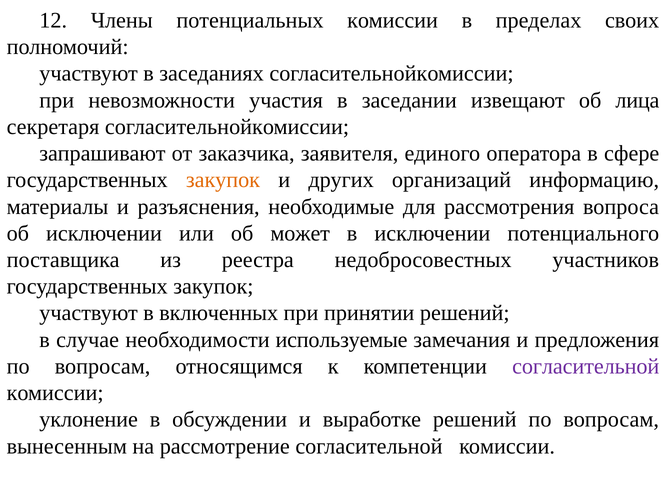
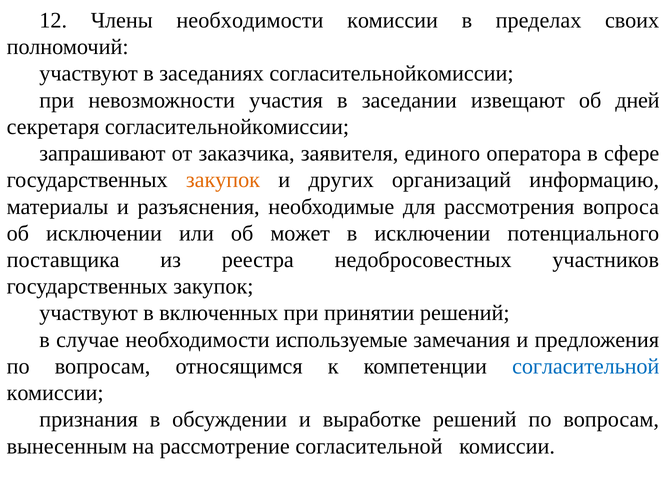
Члены потенциальных: потенциальных -> необходимости (250, 20)
лица: лица -> дней (637, 100)
согласительной colour: purple -> blue (586, 367)
уклонение: уклонение -> признания (89, 420)
